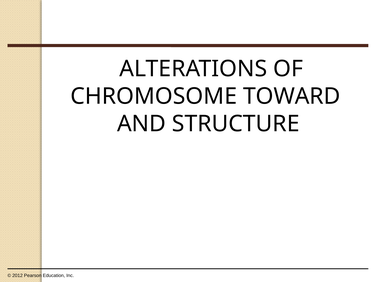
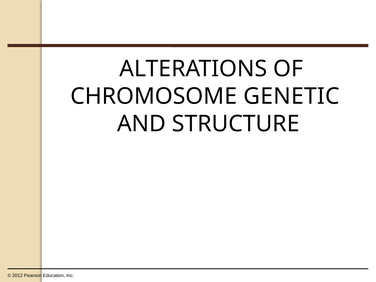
TOWARD: TOWARD -> GENETIC (291, 96)
